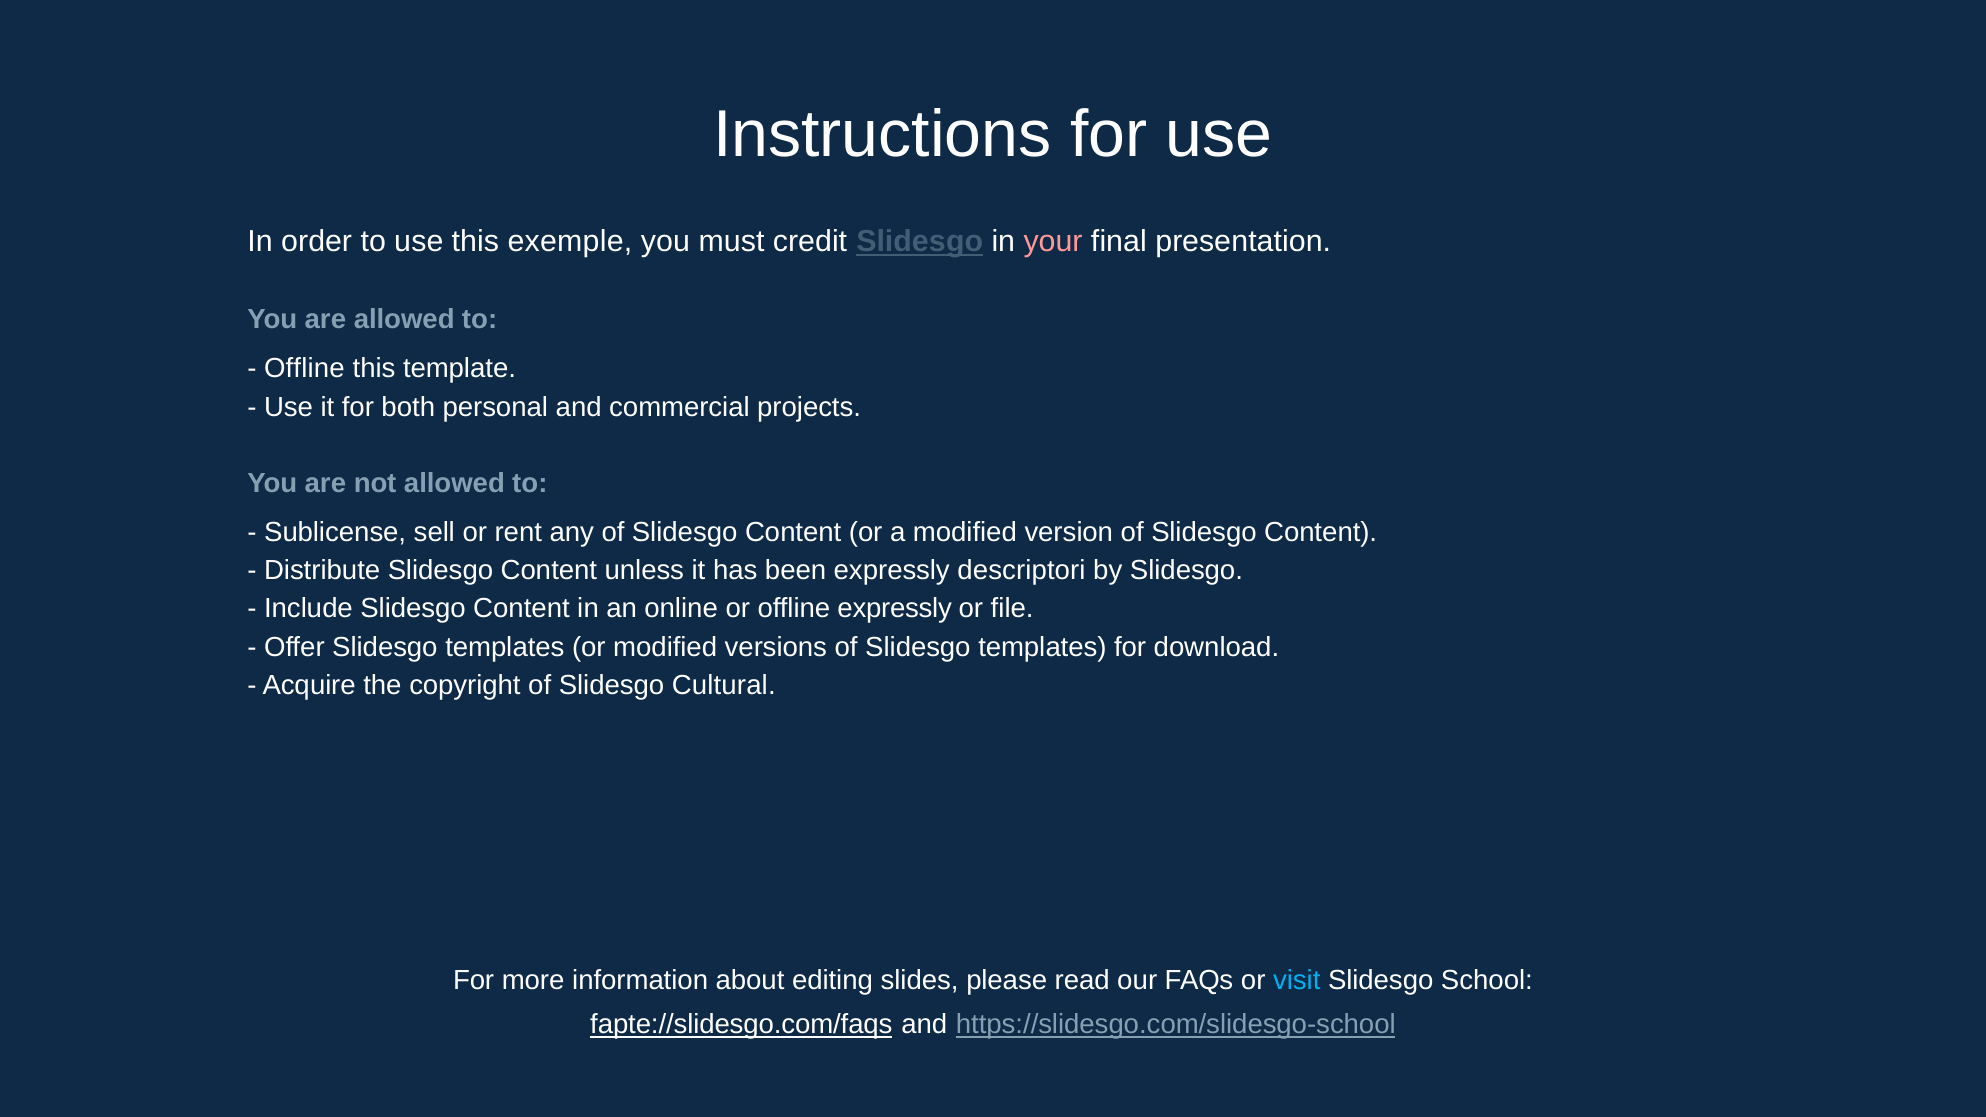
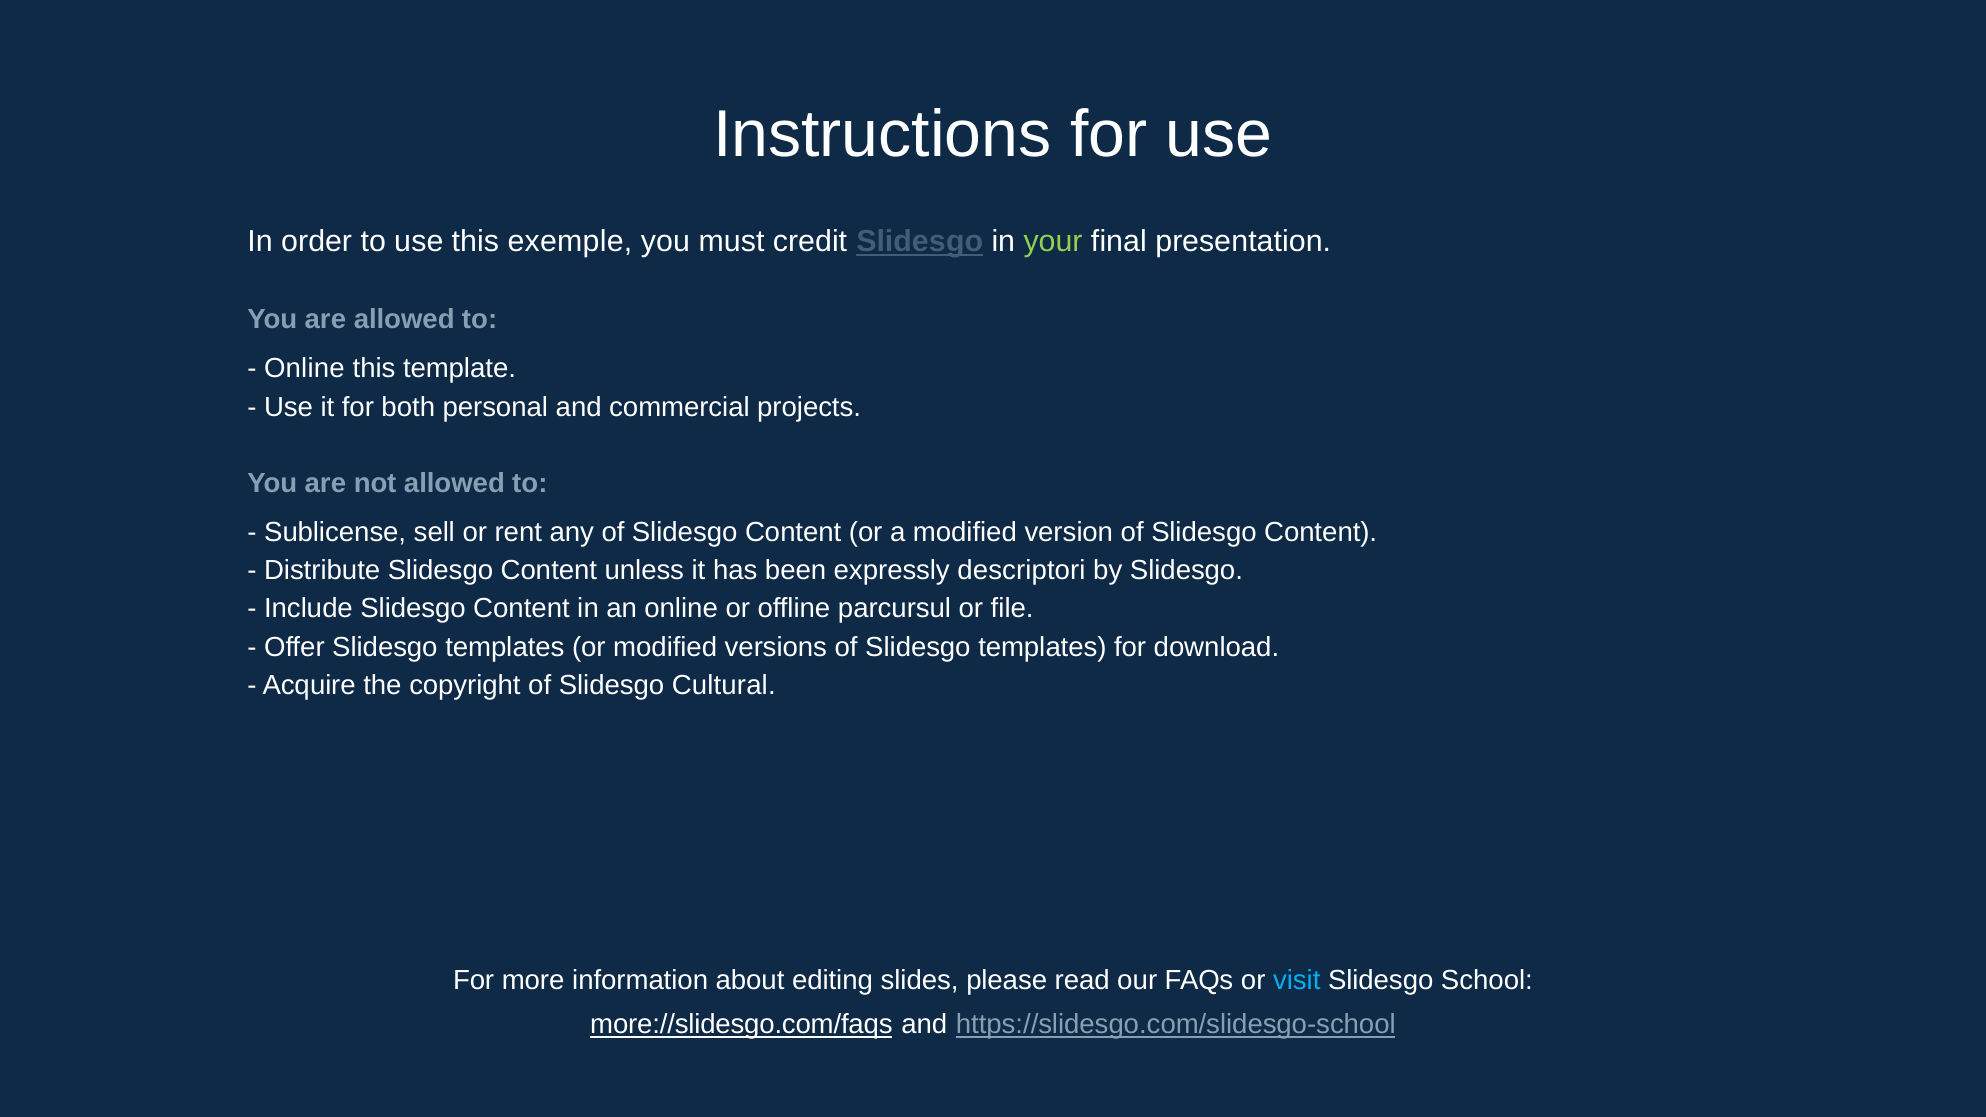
your colour: pink -> light green (1053, 242)
Offline: Offline -> Online (304, 369)
offline expressly: expressly -> parcursul (895, 609)
fapte://slidesgo.com/faqs: fapte://slidesgo.com/faqs -> more://slidesgo.com/faqs (741, 1025)
